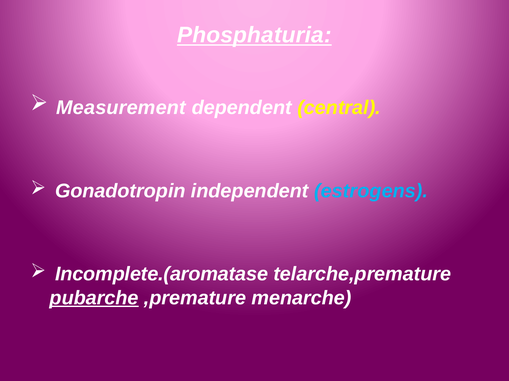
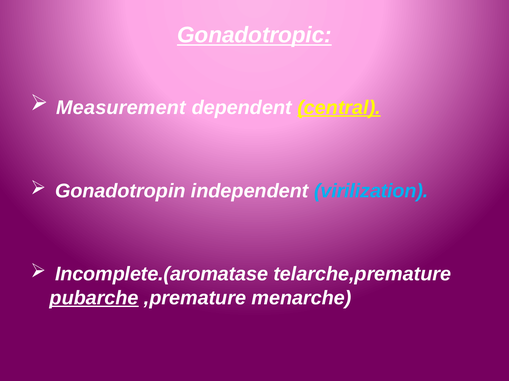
Phosphaturia: Phosphaturia -> Gonadotropic (254, 35)
central underline: none -> present (339, 108)
estrogens: estrogens -> virilization (371, 191)
